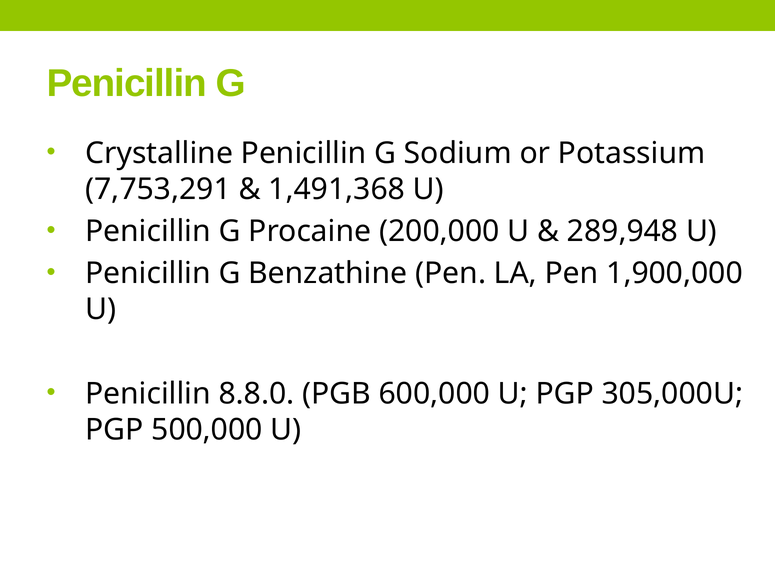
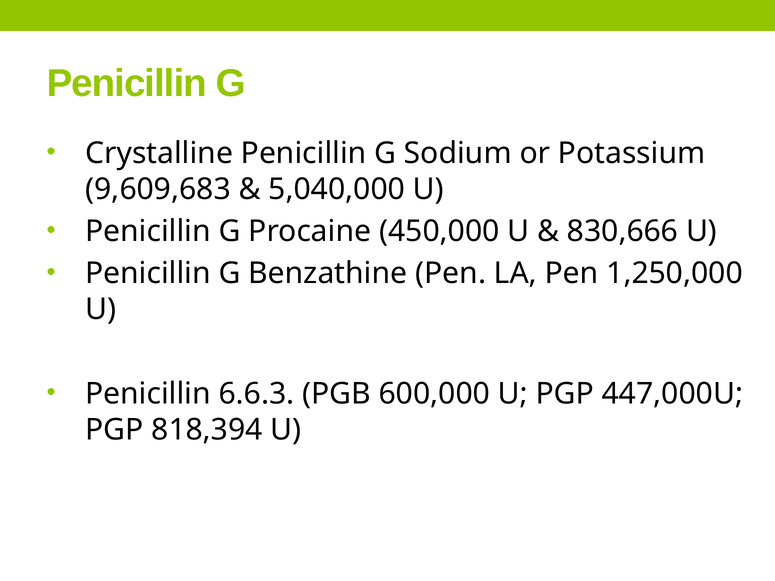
7,753,291: 7,753,291 -> 9,609,683 (158, 189)
1,491,368: 1,491,368 -> 5,040,000 (337, 189)
200,000: 200,000 -> 450,000 (439, 231)
289,948: 289,948 -> 830,666 (623, 231)
1,900,000: 1,900,000 -> 1,250,000 (675, 274)
8.8.0: 8.8.0 -> 6.6.3 (257, 394)
305,000U: 305,000U -> 447,000U (672, 394)
500,000: 500,000 -> 818,394 (207, 430)
